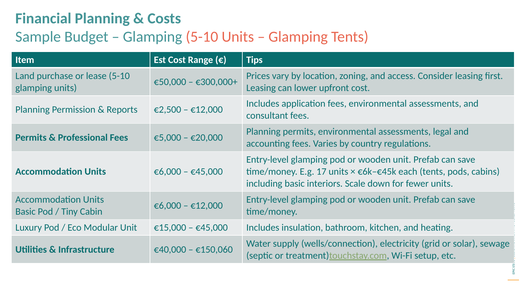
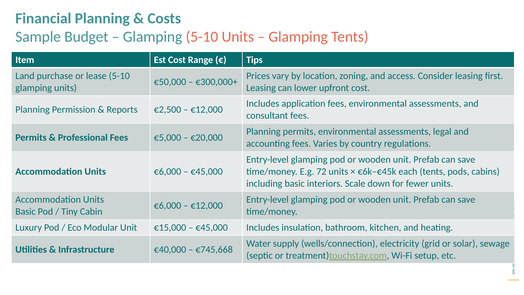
17: 17 -> 72 (321, 171)
€150,060: €150,060 -> €745,668 (214, 249)
